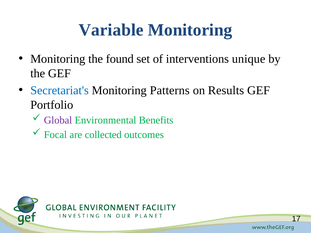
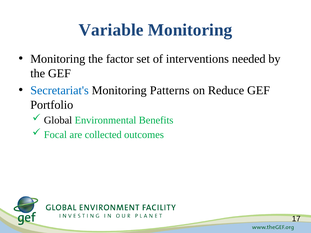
found: found -> factor (120, 59)
unique: unique -> needed (249, 59)
Results: Results -> Reduce (226, 90)
Global colour: purple -> black (58, 120)
